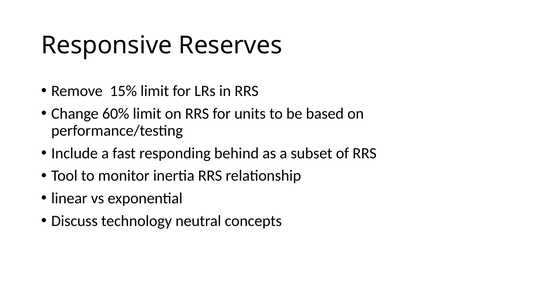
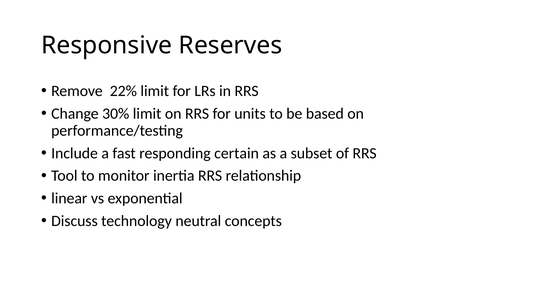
15%: 15% -> 22% (123, 91)
60%: 60% -> 30% (116, 114)
behind: behind -> certain (237, 153)
